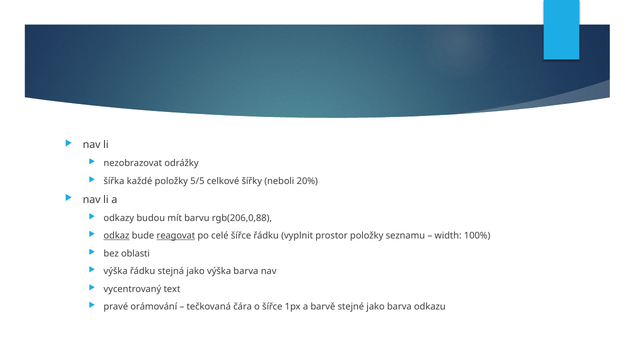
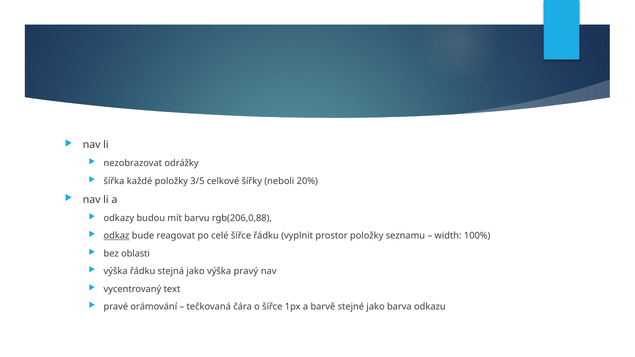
5/5: 5/5 -> 3/5 (197, 181)
reagovat underline: present -> none (176, 236)
výška barva: barva -> pravý (246, 271)
